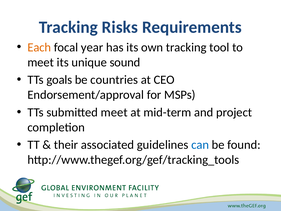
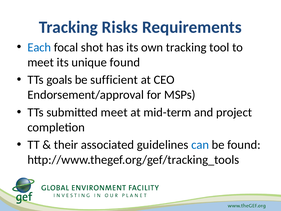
Each colour: orange -> blue (39, 47)
year: year -> shot (92, 47)
unique sound: sound -> found (125, 62)
countries: countries -> sufficient (114, 80)
